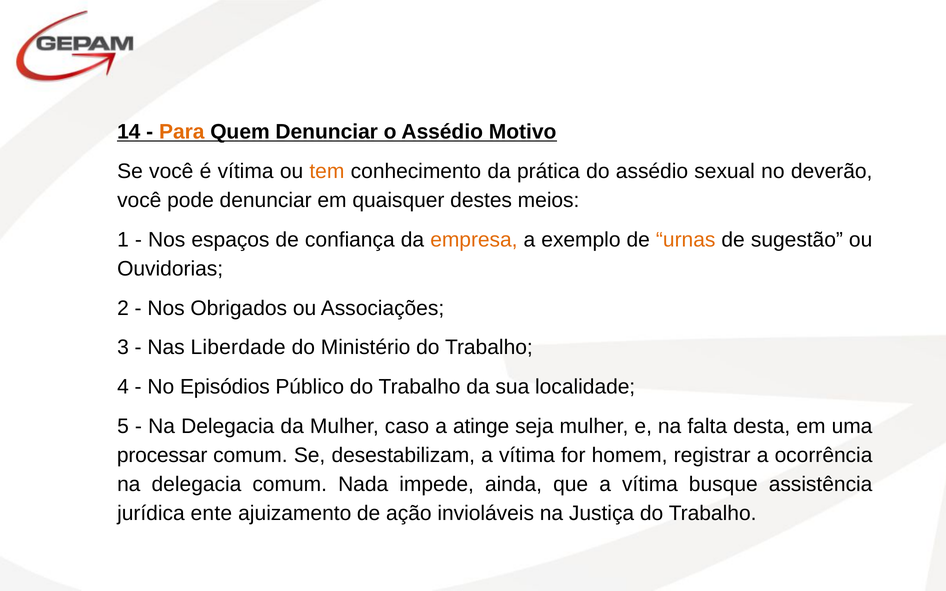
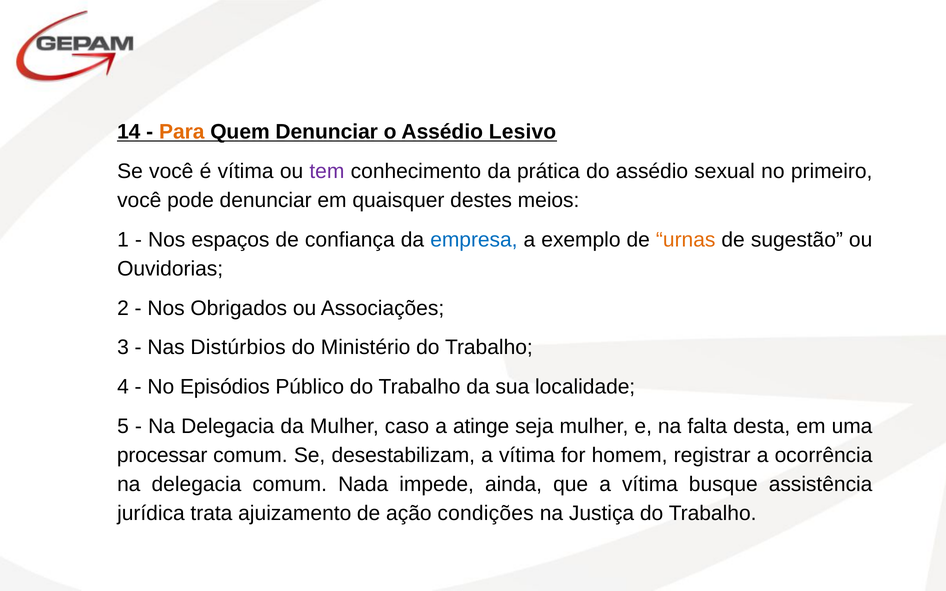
Motivo: Motivo -> Lesivo (523, 132)
tem colour: orange -> purple (327, 171)
deverão: deverão -> primeiro (832, 171)
empresa colour: orange -> blue (474, 240)
Liberdade: Liberdade -> Distúrbios (238, 348)
ente: ente -> trata (211, 514)
invioláveis: invioláveis -> condições (486, 514)
